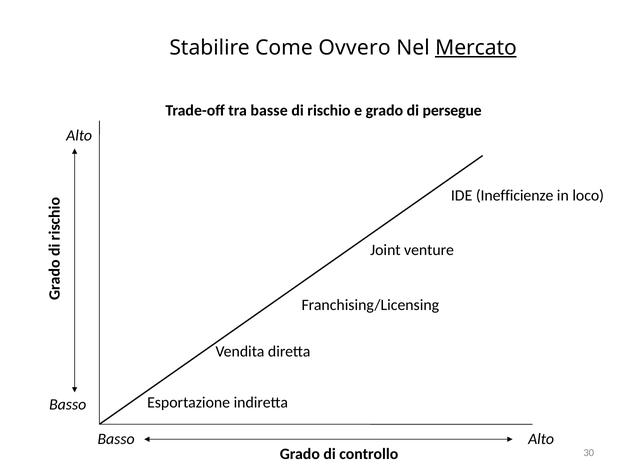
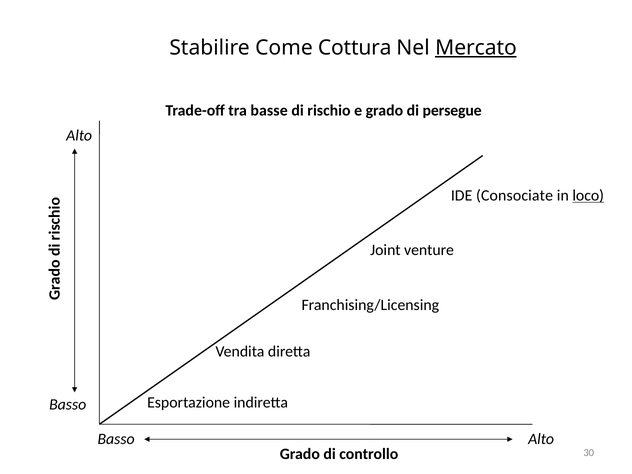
Ovvero: Ovvero -> Cottura (355, 48)
Inefficienze: Inefficienze -> Consociate (515, 195)
loco underline: none -> present (588, 195)
